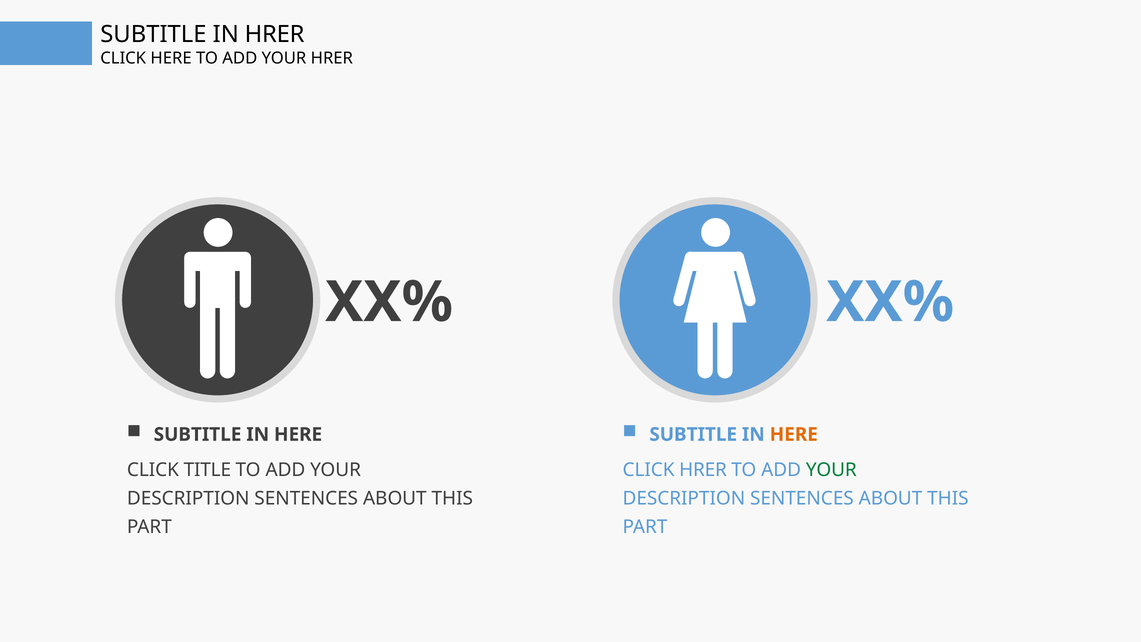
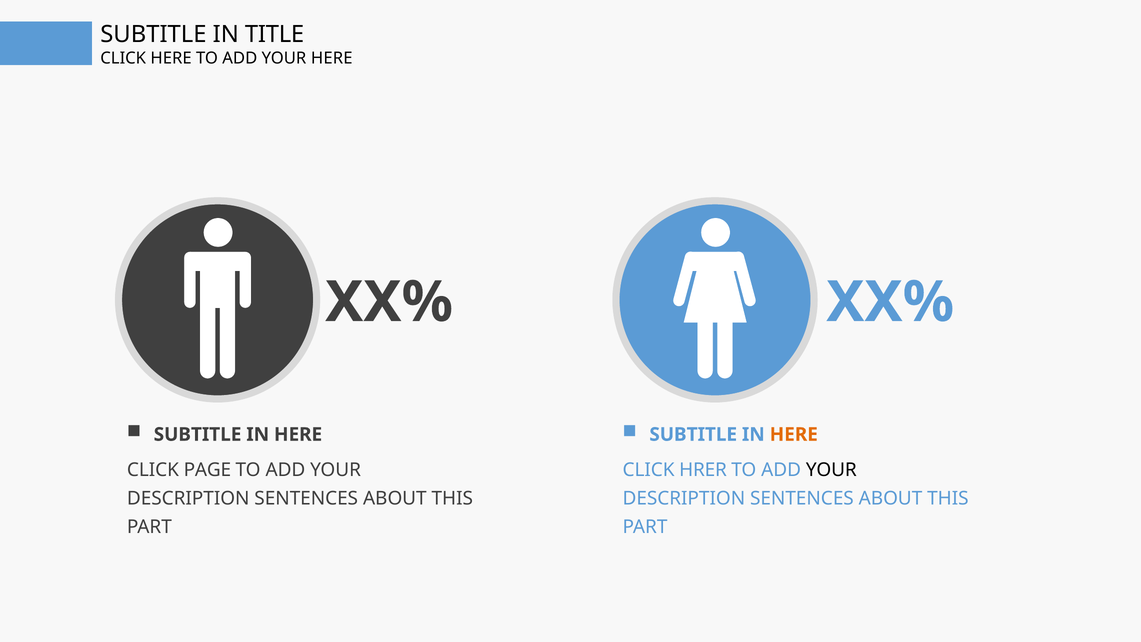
IN HRER: HRER -> TITLE (275, 35)
YOUR HRER: HRER -> HERE (332, 58)
TITLE: TITLE -> PAGE (207, 470)
YOUR colour: green -> black (831, 470)
